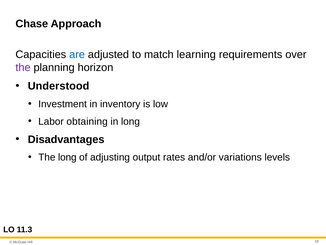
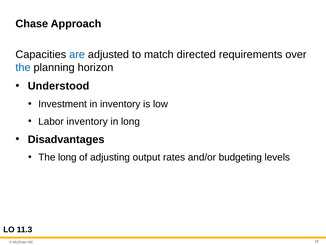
learning: learning -> directed (196, 54)
the colour: purple -> blue (23, 67)
Labor obtaining: obtaining -> inventory (87, 121)
variations: variations -> budgeting (240, 157)
